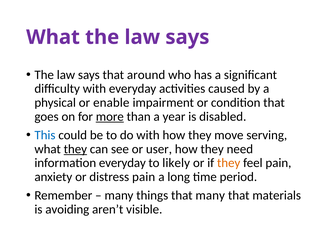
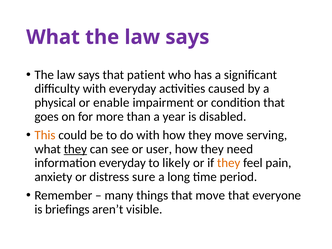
around: around -> patient (146, 75)
more underline: present -> none (110, 117)
This colour: blue -> orange (45, 135)
distress pain: pain -> sure (144, 177)
that many: many -> move (210, 195)
materials: materials -> everyone (277, 195)
avoiding: avoiding -> briefings (67, 209)
